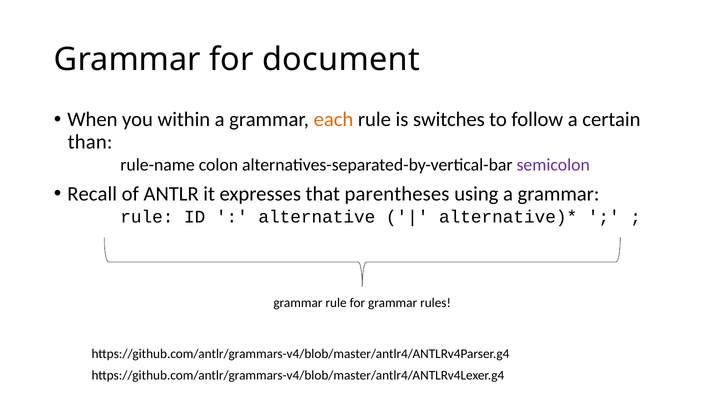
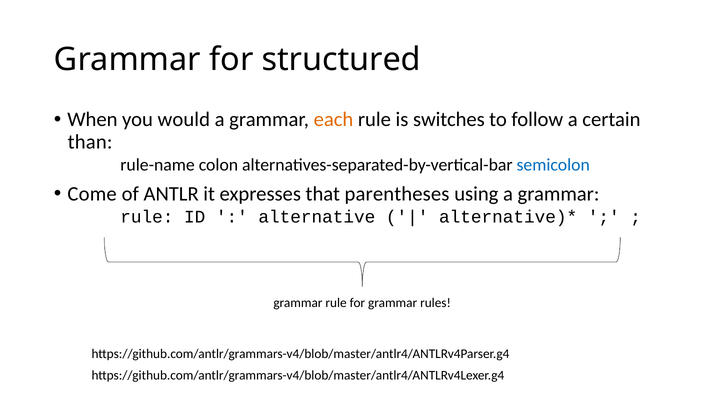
document: document -> structured (341, 59)
within: within -> would (184, 120)
semicolon colour: purple -> blue (553, 165)
Recall: Recall -> Come (92, 194)
